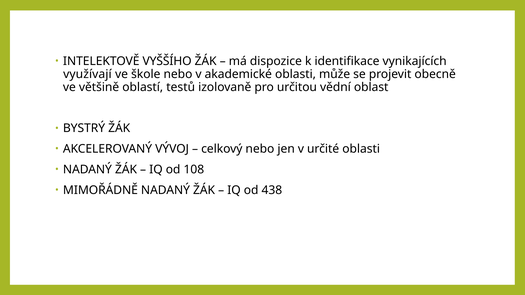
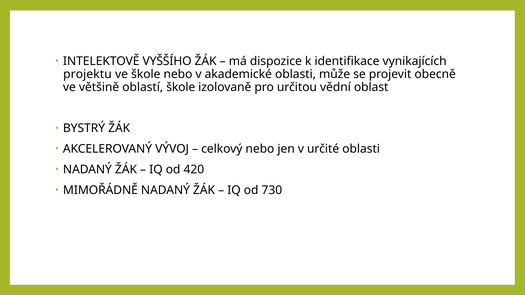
využívají: využívají -> projektu (87, 74)
oblastí testů: testů -> škole (181, 87)
108: 108 -> 420 (194, 170)
438: 438 -> 730 (272, 190)
